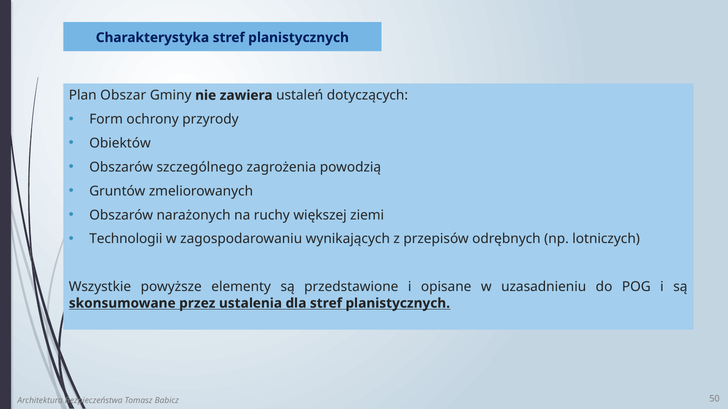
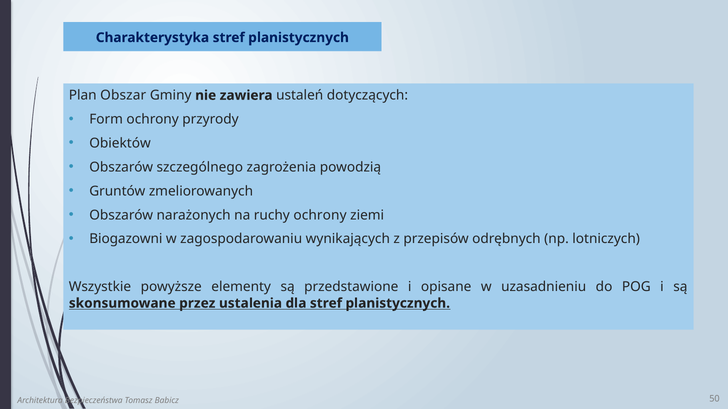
ruchy większej: większej -> ochrony (320, 215)
Technologii: Technologii -> Biogazowni (126, 239)
